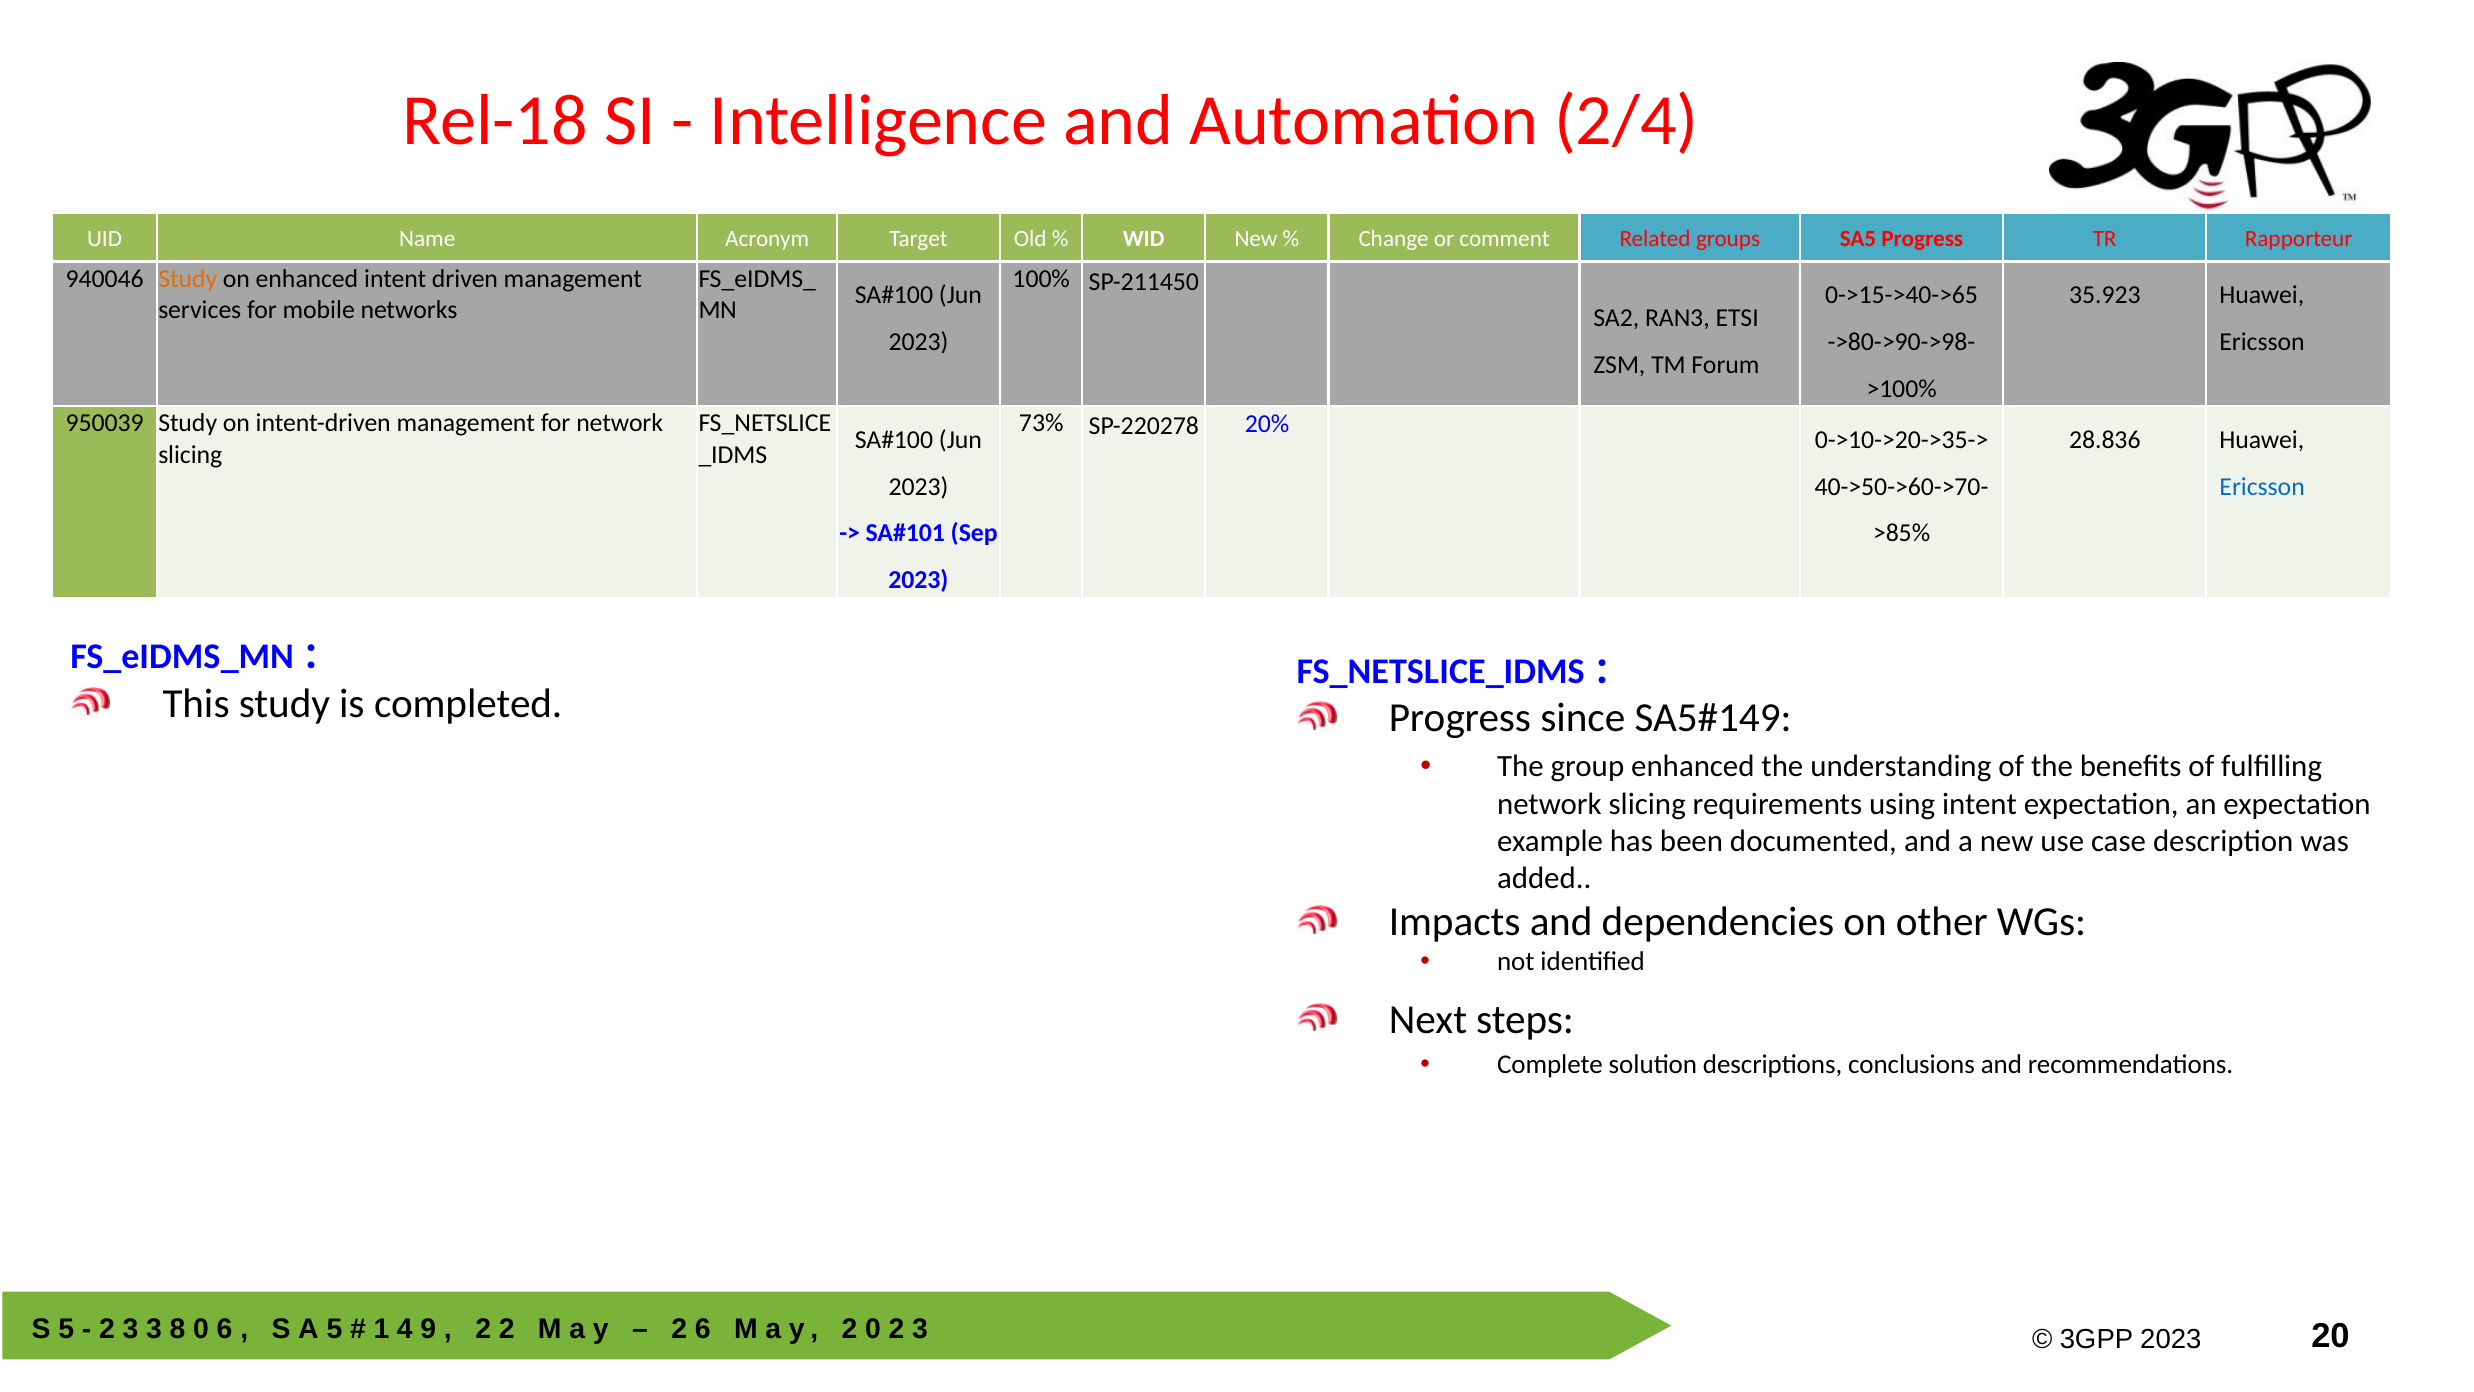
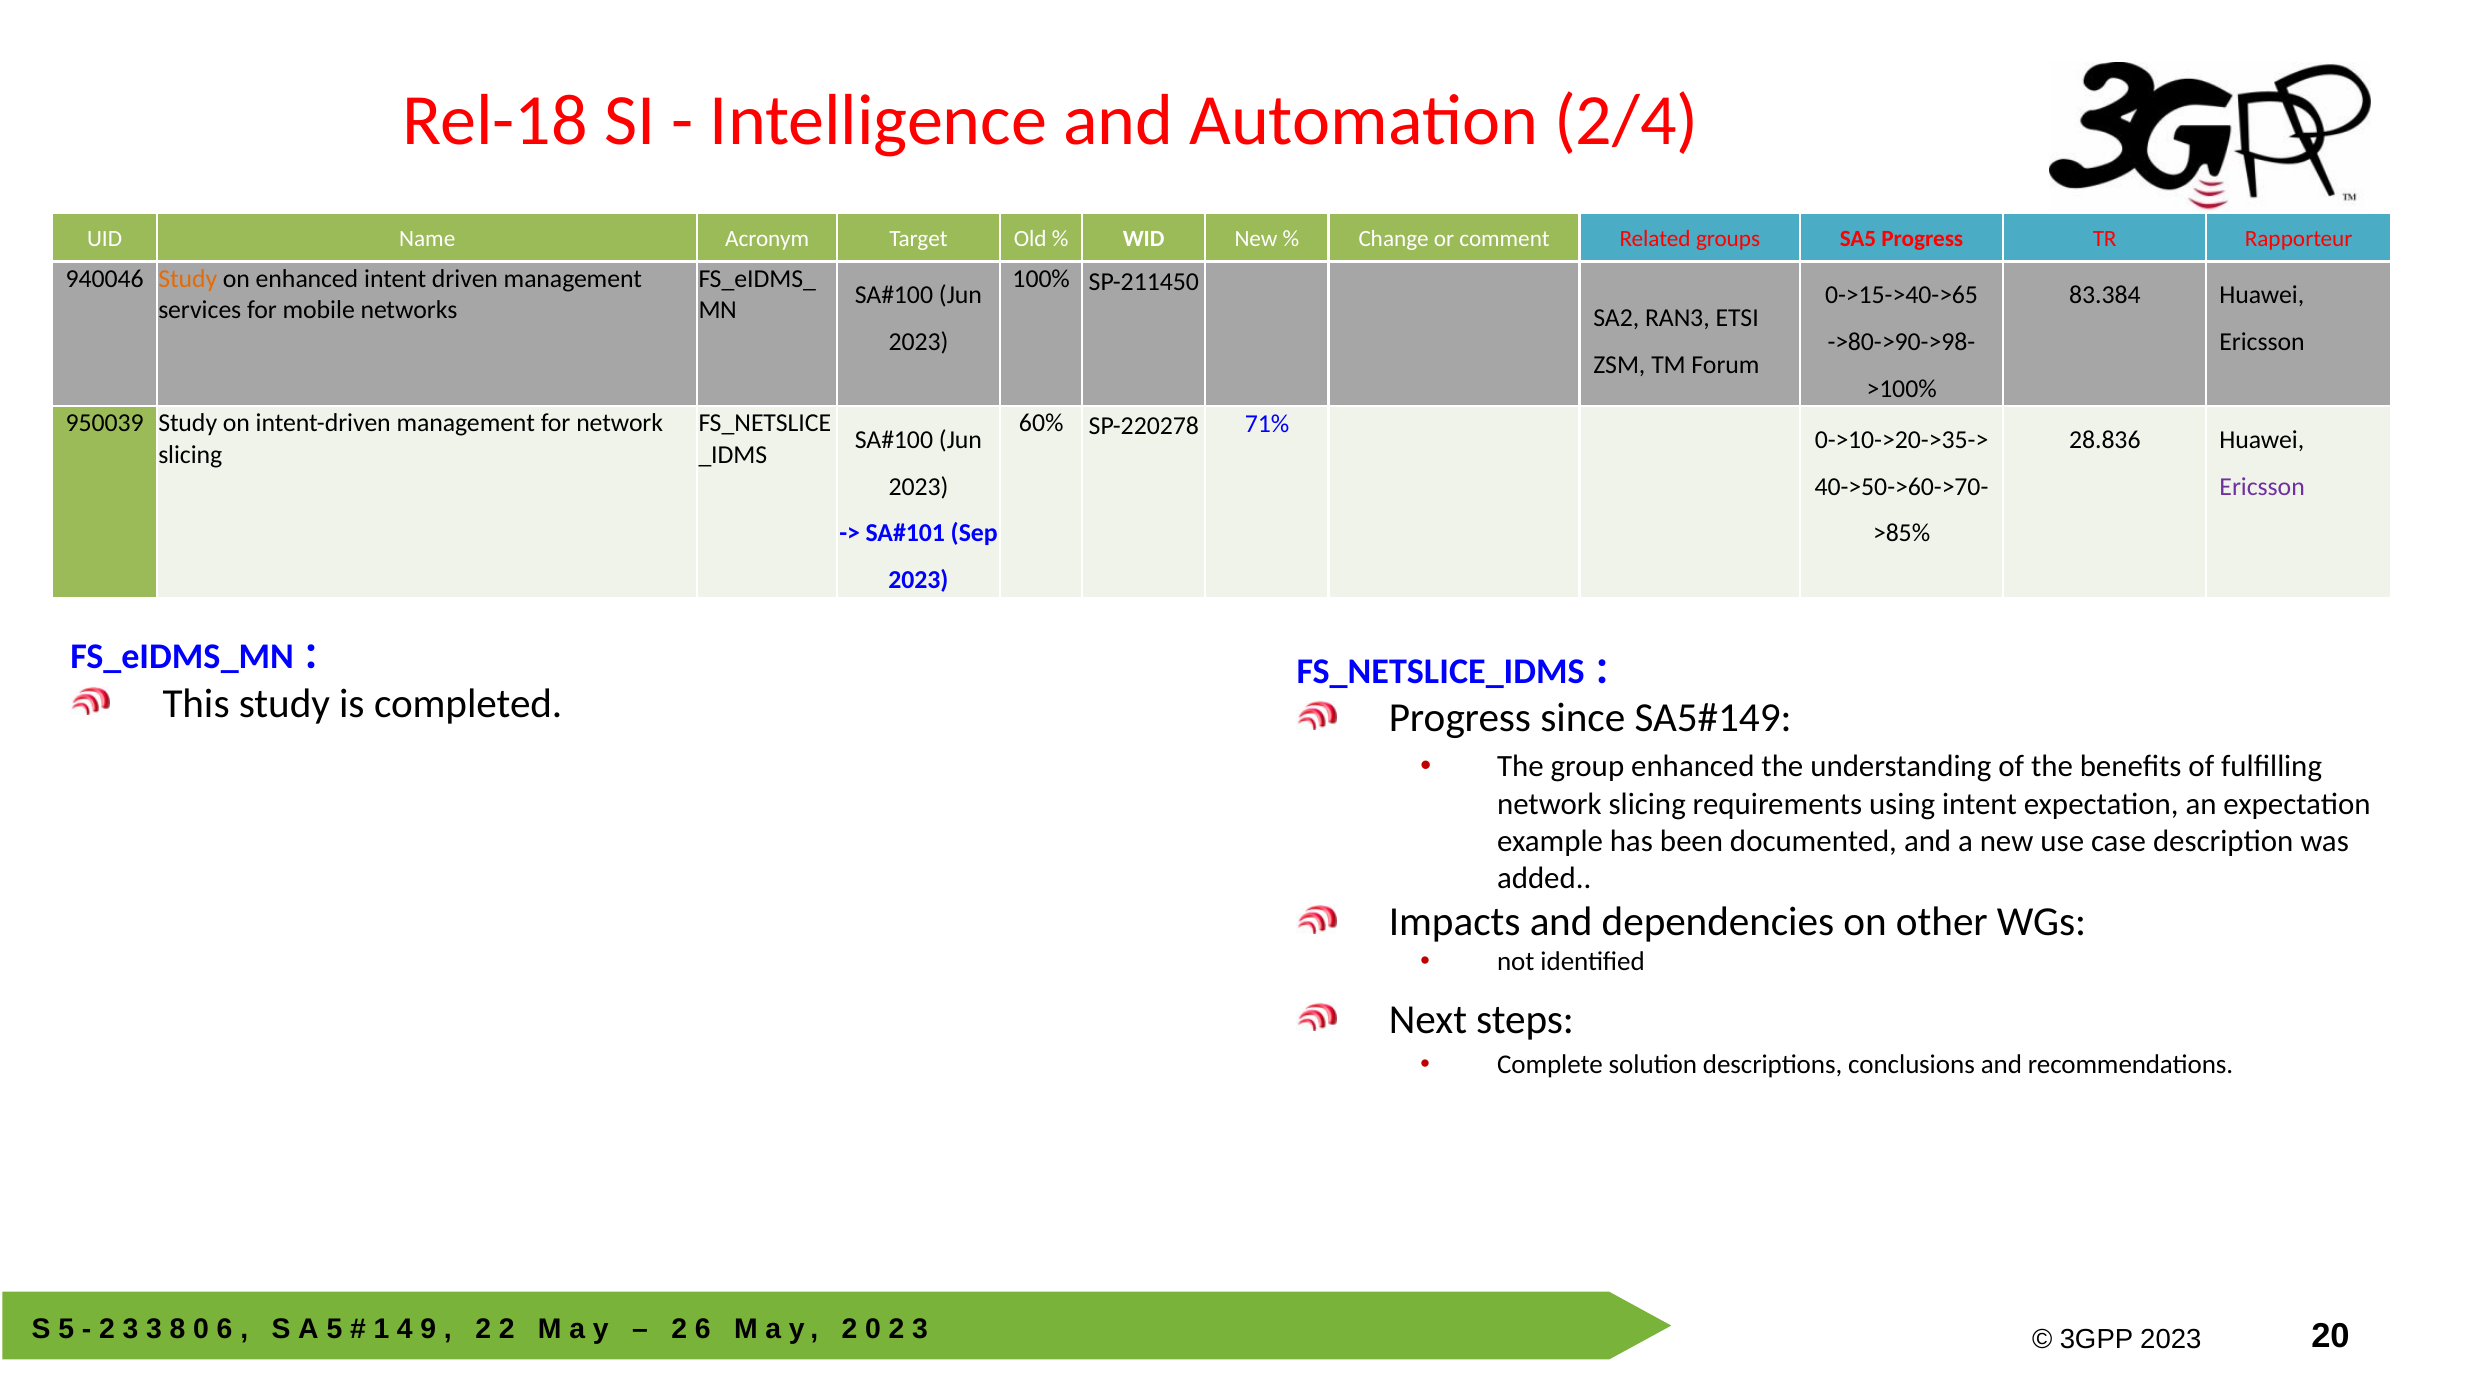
35.923: 35.923 -> 83.384 (2105, 295)
73%: 73% -> 60% (1041, 423)
20%: 20% -> 71% (1267, 424)
Ericsson colour: blue -> purple (2262, 486)
